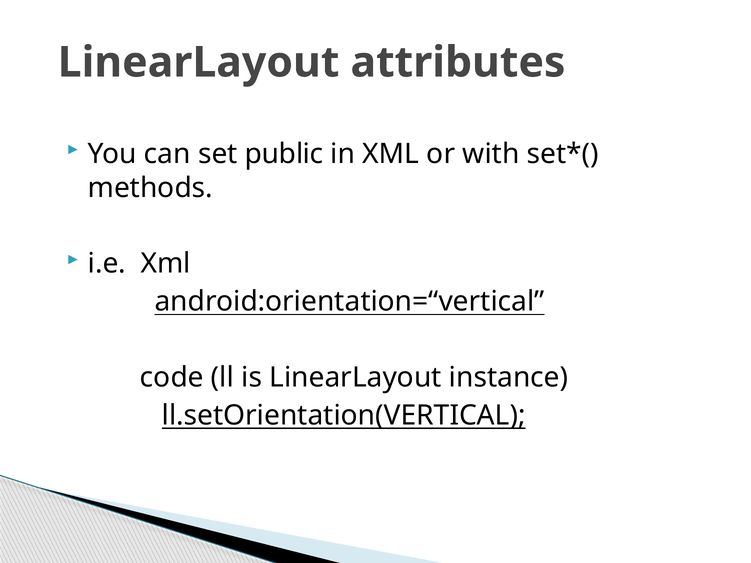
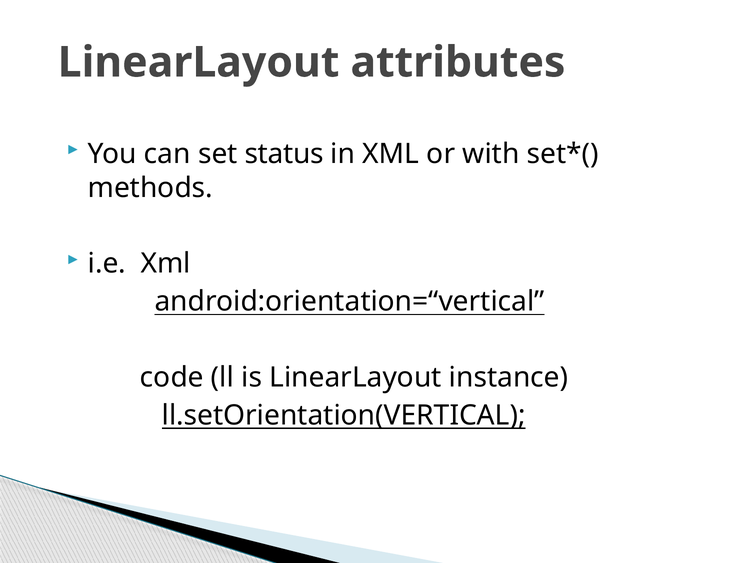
public: public -> status (284, 154)
